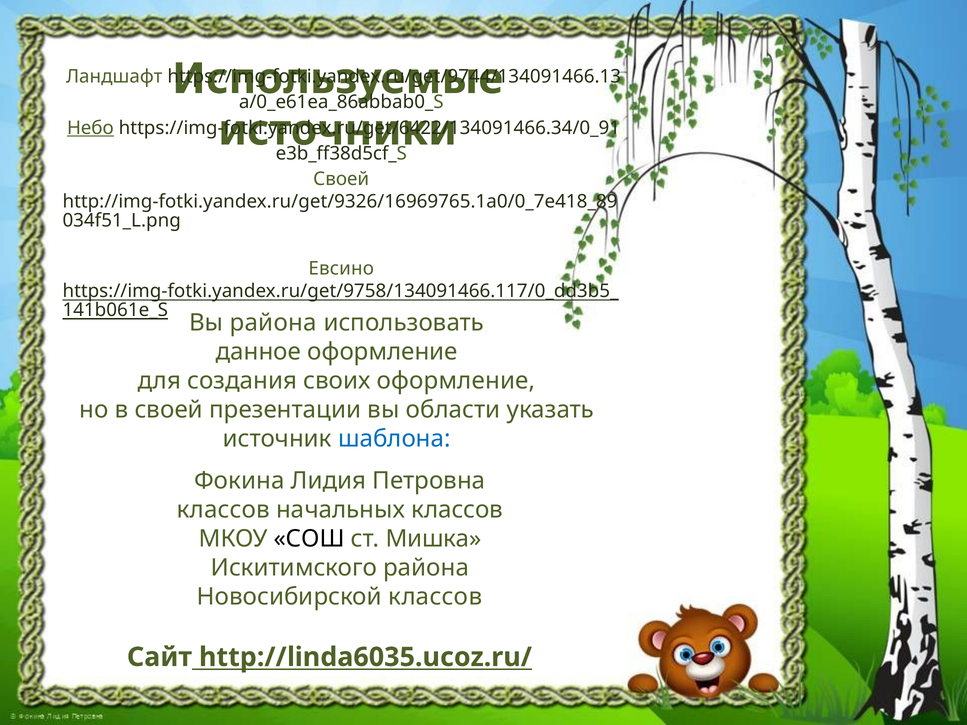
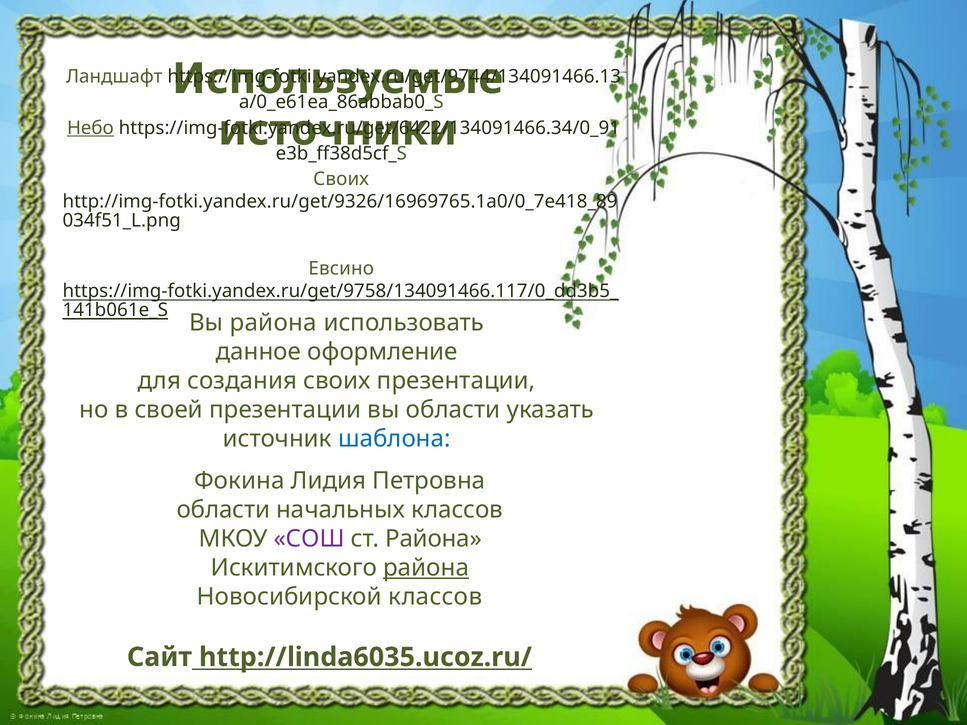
Своей: Своей -> Своих (341, 179)
своих оформление: оформление -> презентации (456, 381)
классов: классов -> области (223, 510)
СОШ colour: black -> purple (309, 539)
ст Мишка: Мишка -> Района (434, 539)
района underline: none -> present (426, 568)
